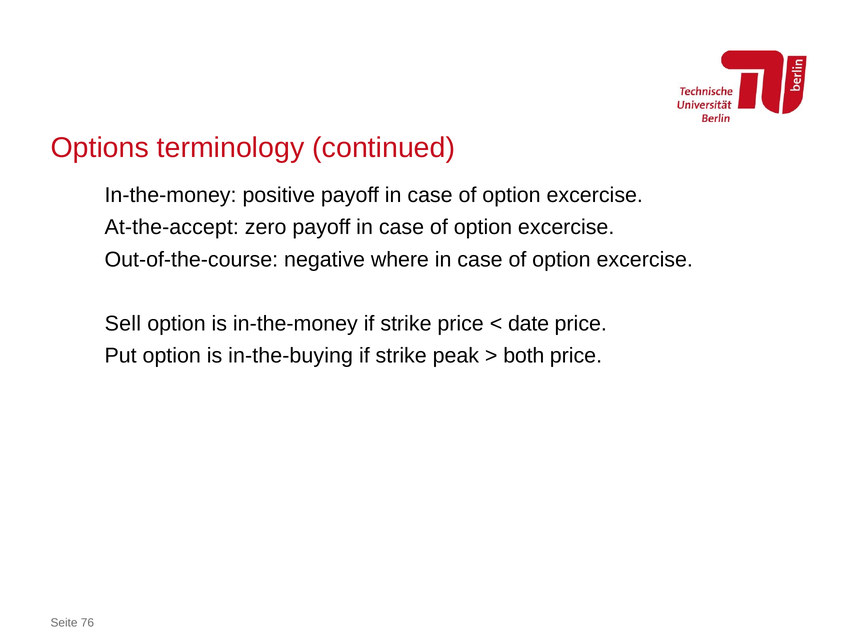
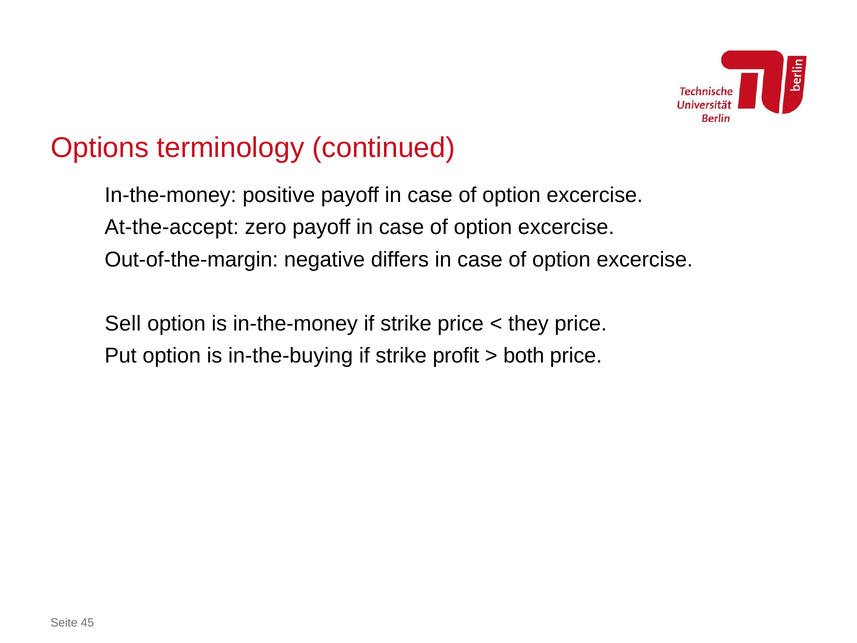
Out-of-the-course: Out-of-the-course -> Out-of-the-margin (191, 259)
where: where -> differs (400, 259)
date: date -> they (528, 324)
peak: peak -> profit (456, 356)
76: 76 -> 45 (87, 623)
